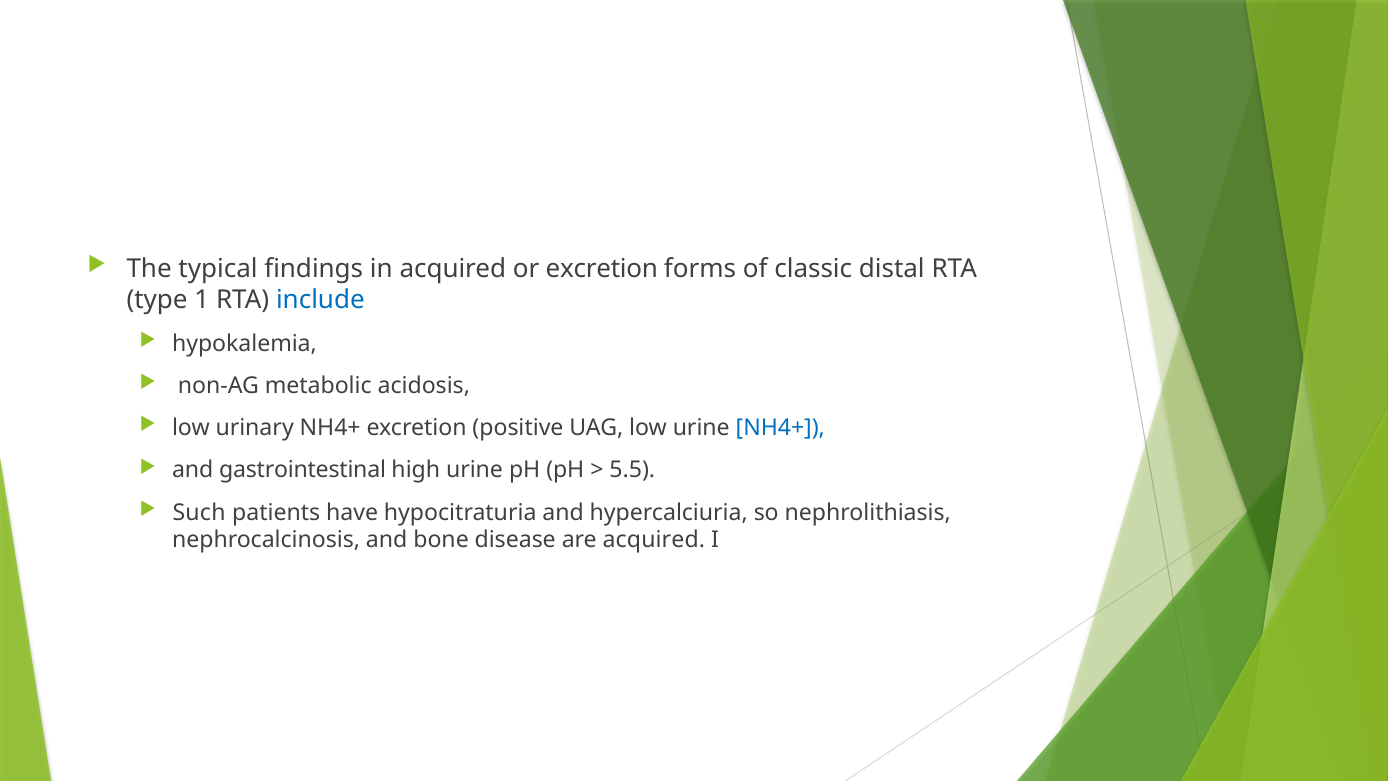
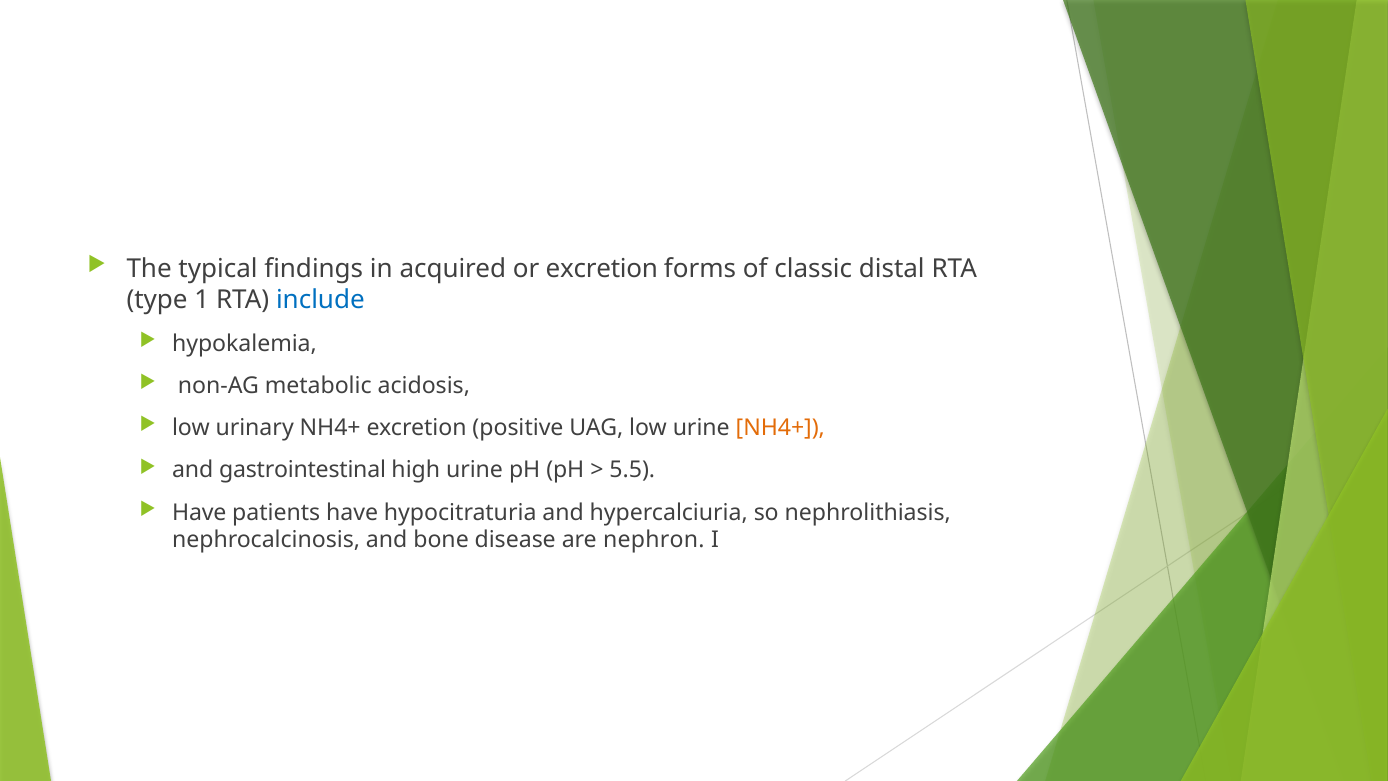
NH4+ colour: blue -> orange (780, 428)
Such: Such -> Have (199, 512)
are acquired: acquired -> nephron (654, 540)
